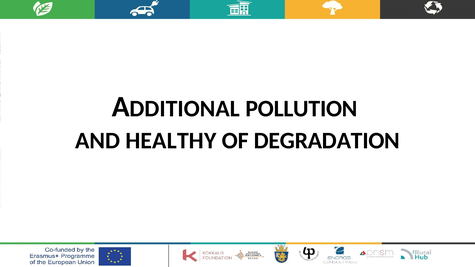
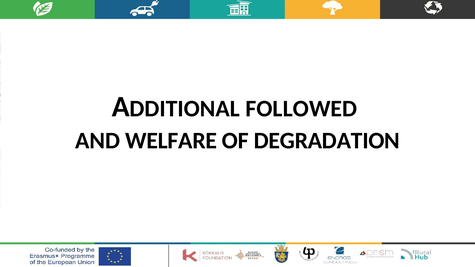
POLLUTION: POLLUTION -> FOLLOWED (301, 109)
HEALTHY: HEALTHY -> WELFARE (171, 141)
